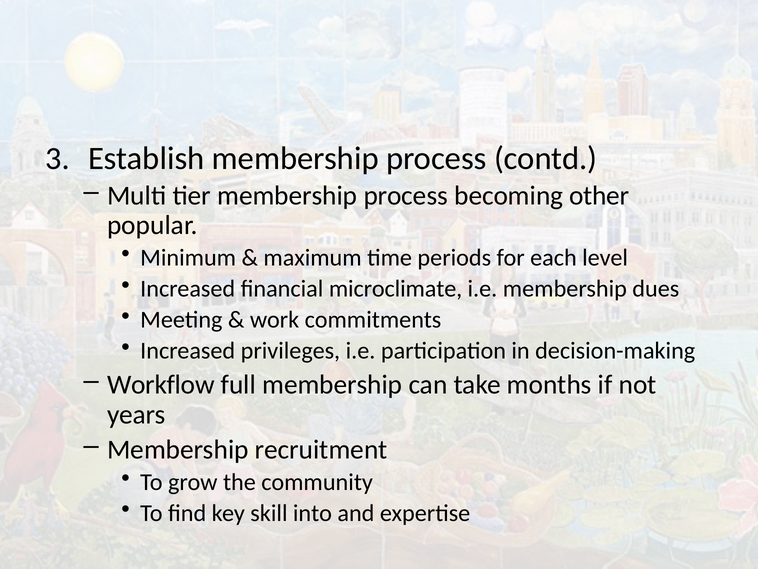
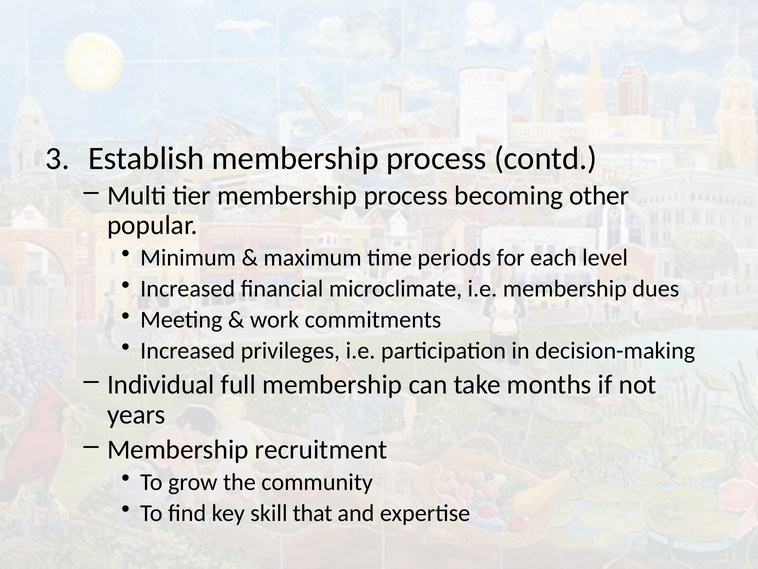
Workflow: Workflow -> Individual (161, 385)
into: into -> that (313, 513)
